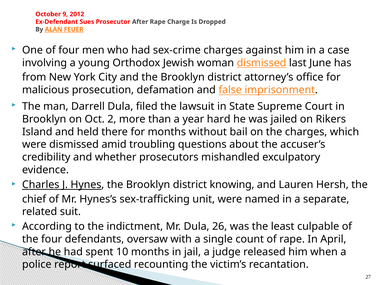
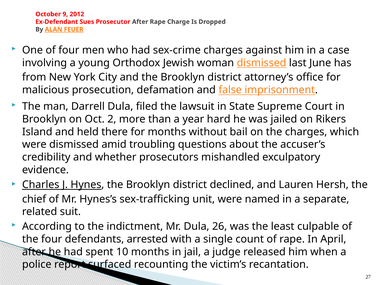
knowing: knowing -> declined (232, 185)
oversaw: oversaw -> arrested (147, 239)
